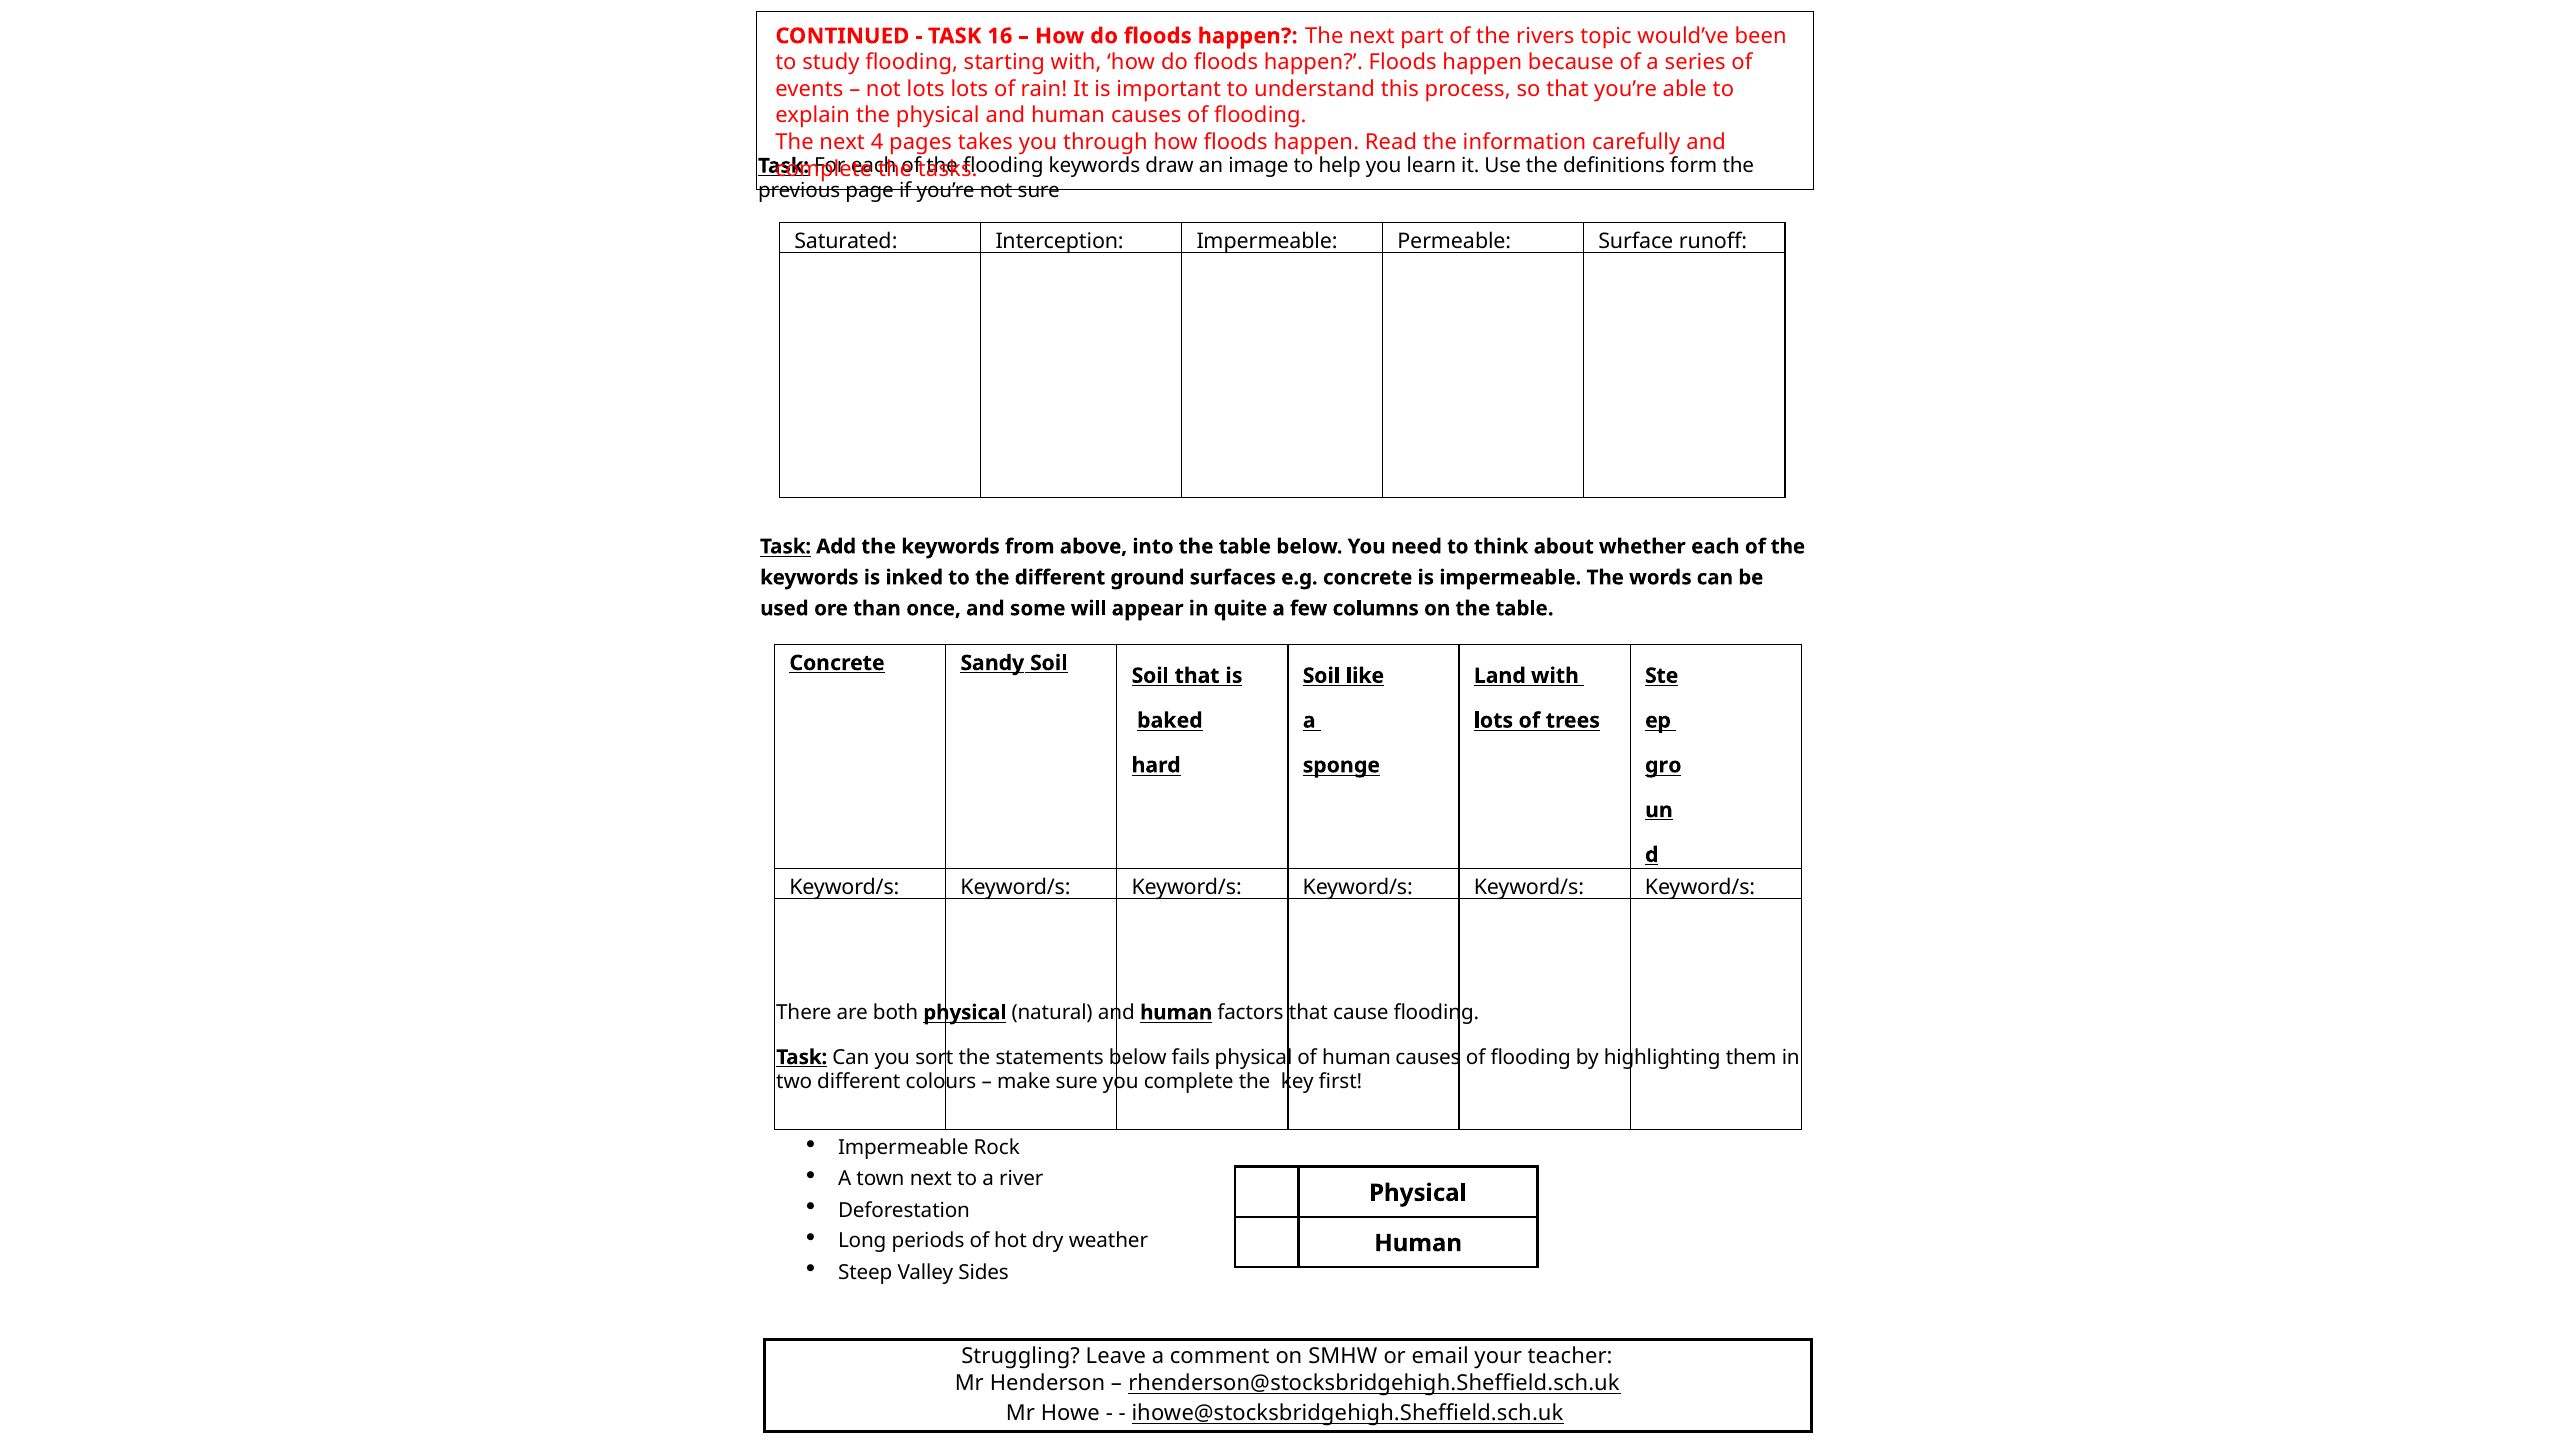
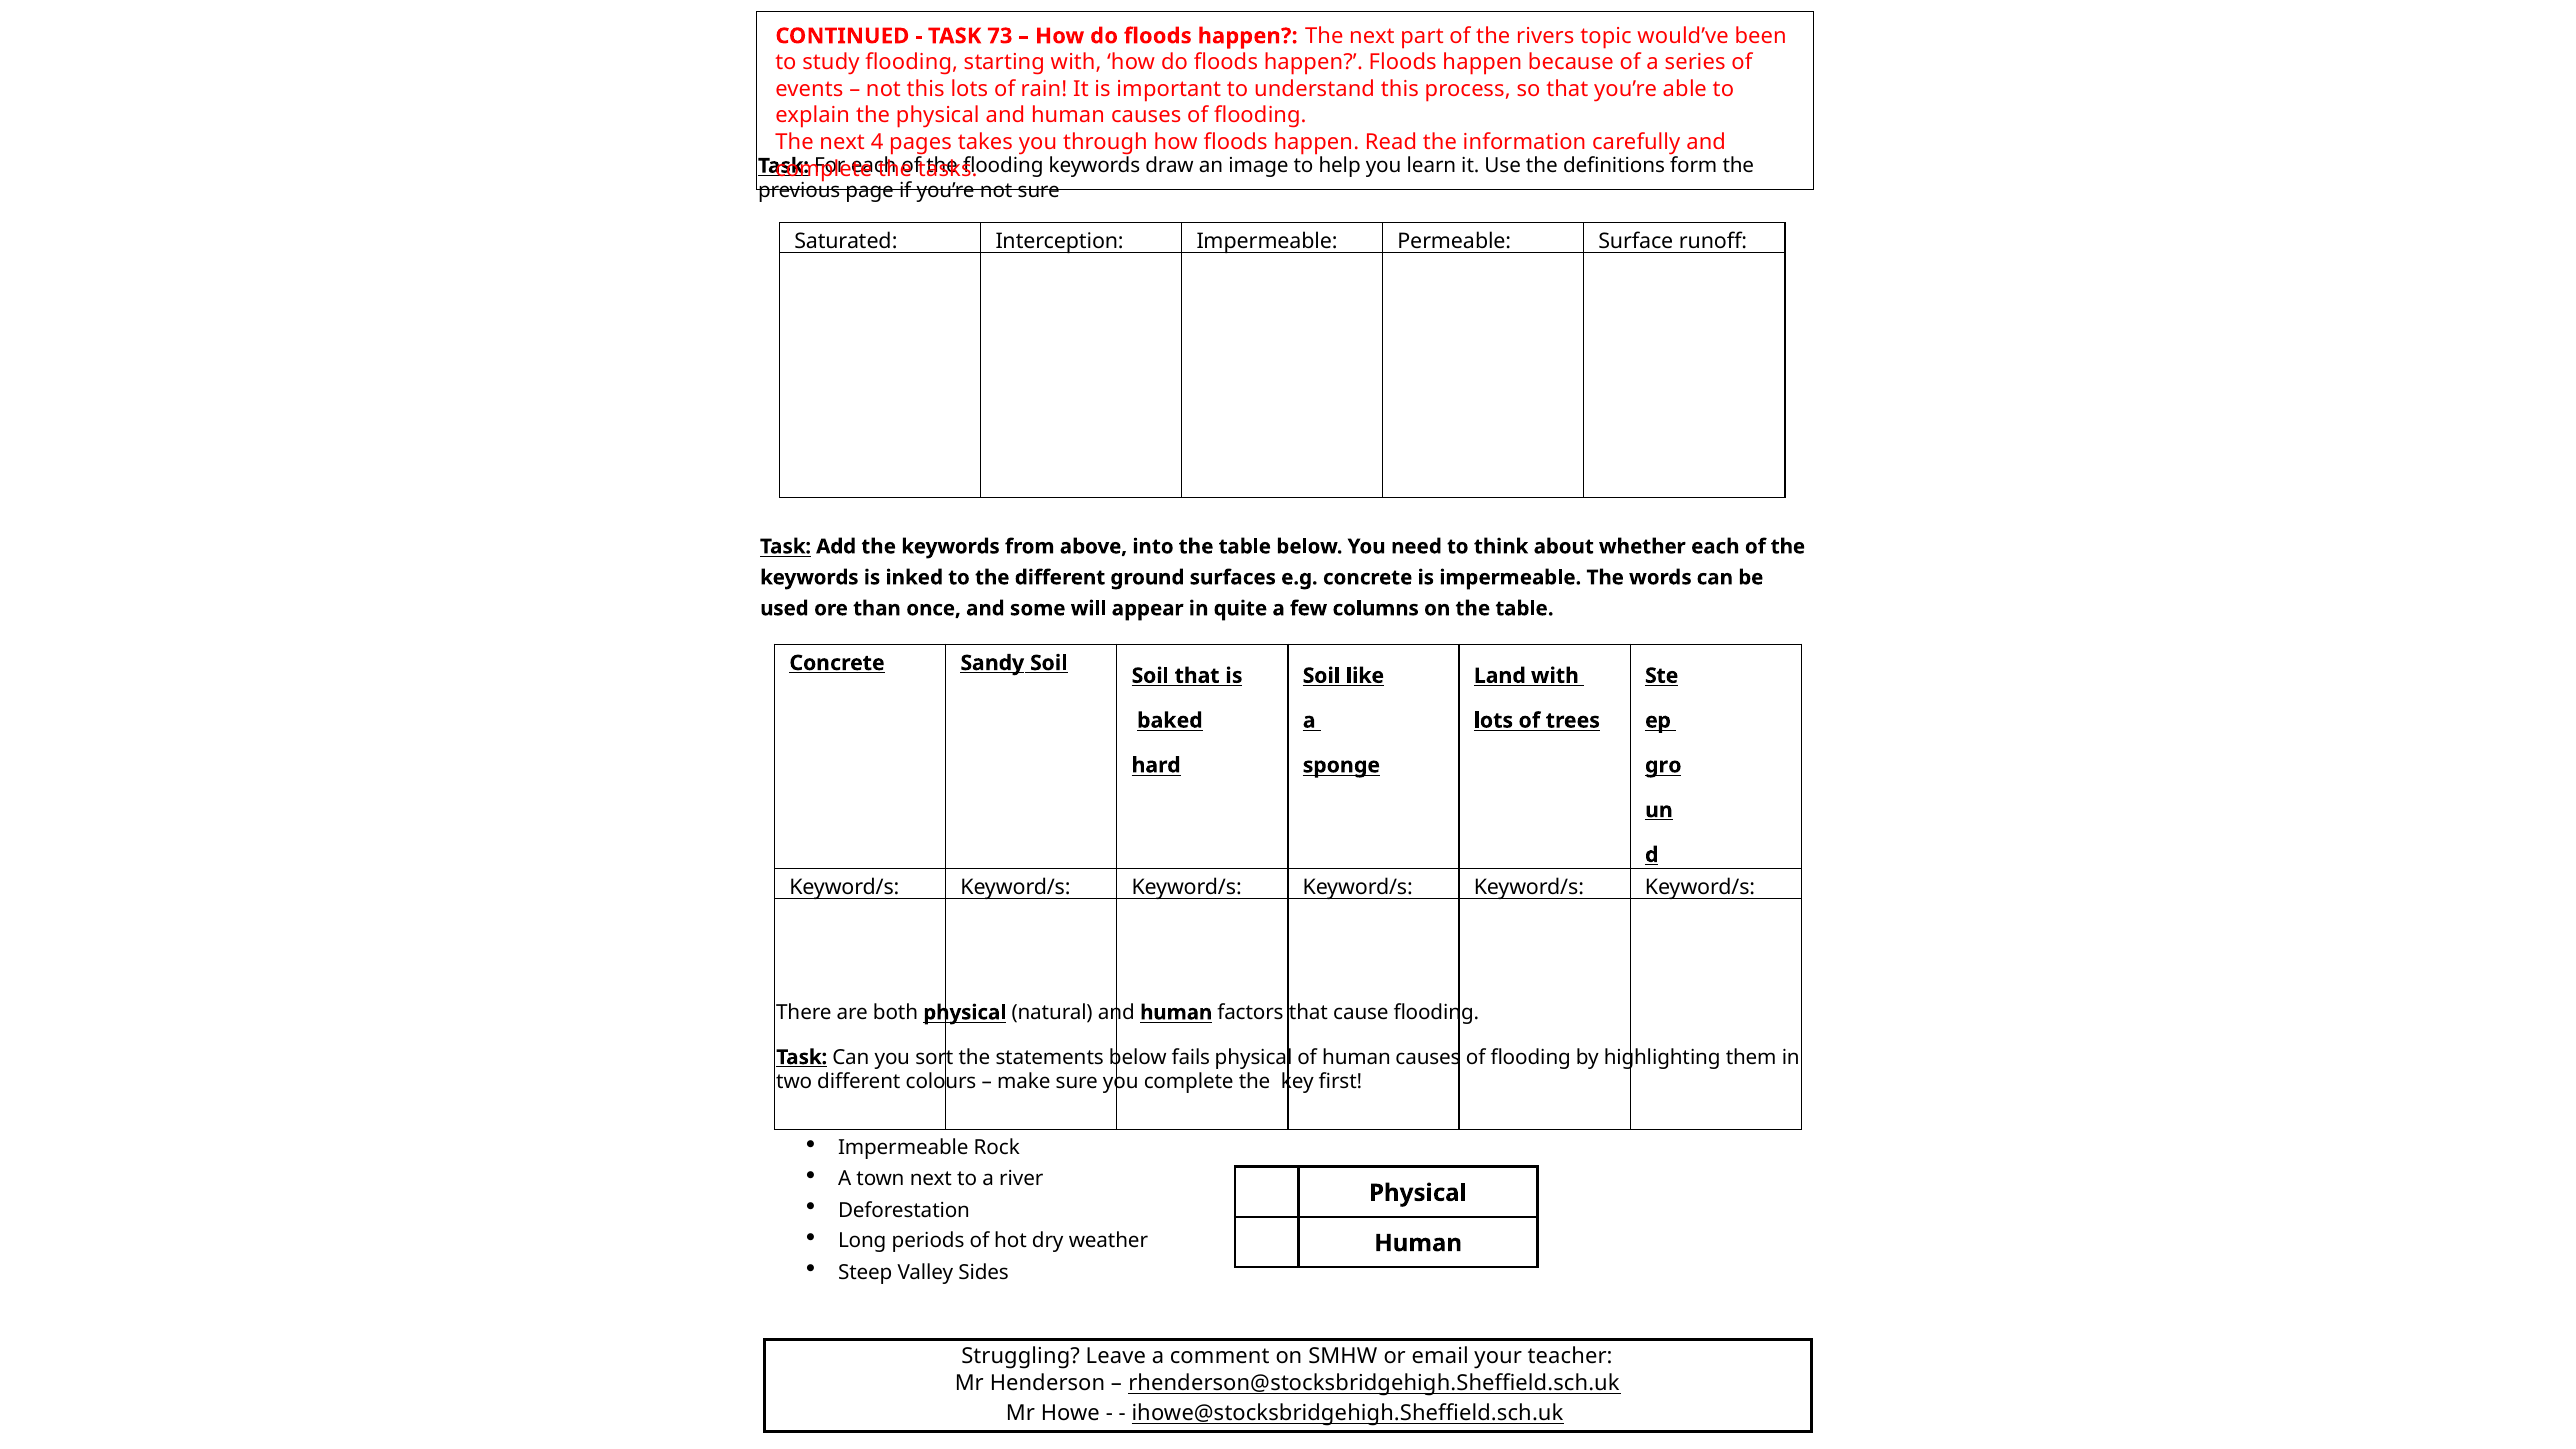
16: 16 -> 73 (1000, 36)
not lots: lots -> this (926, 89)
